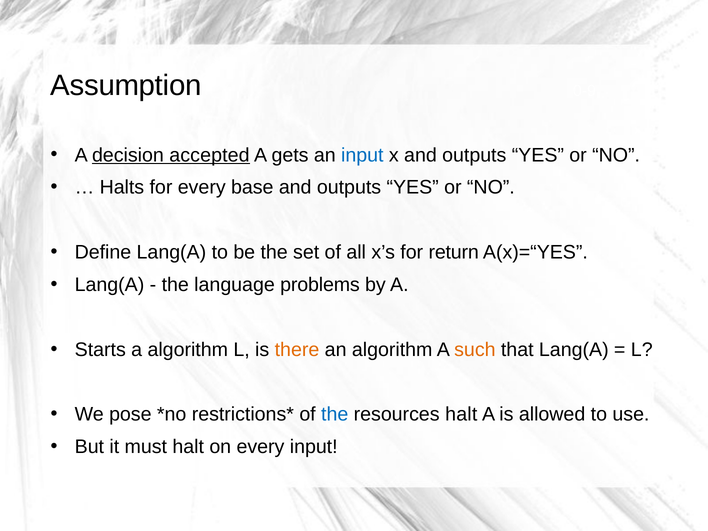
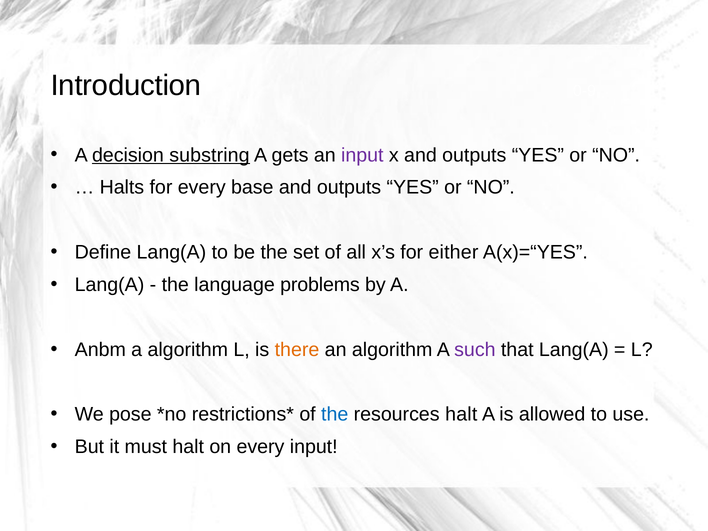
Assumption: Assumption -> Introduction (126, 85)
accepted: accepted -> substring (209, 155)
input colour: blue -> purple (362, 155)
return: return -> either (453, 252)
Starts: Starts -> Anbm (100, 350)
such colour: orange -> purple (475, 350)
